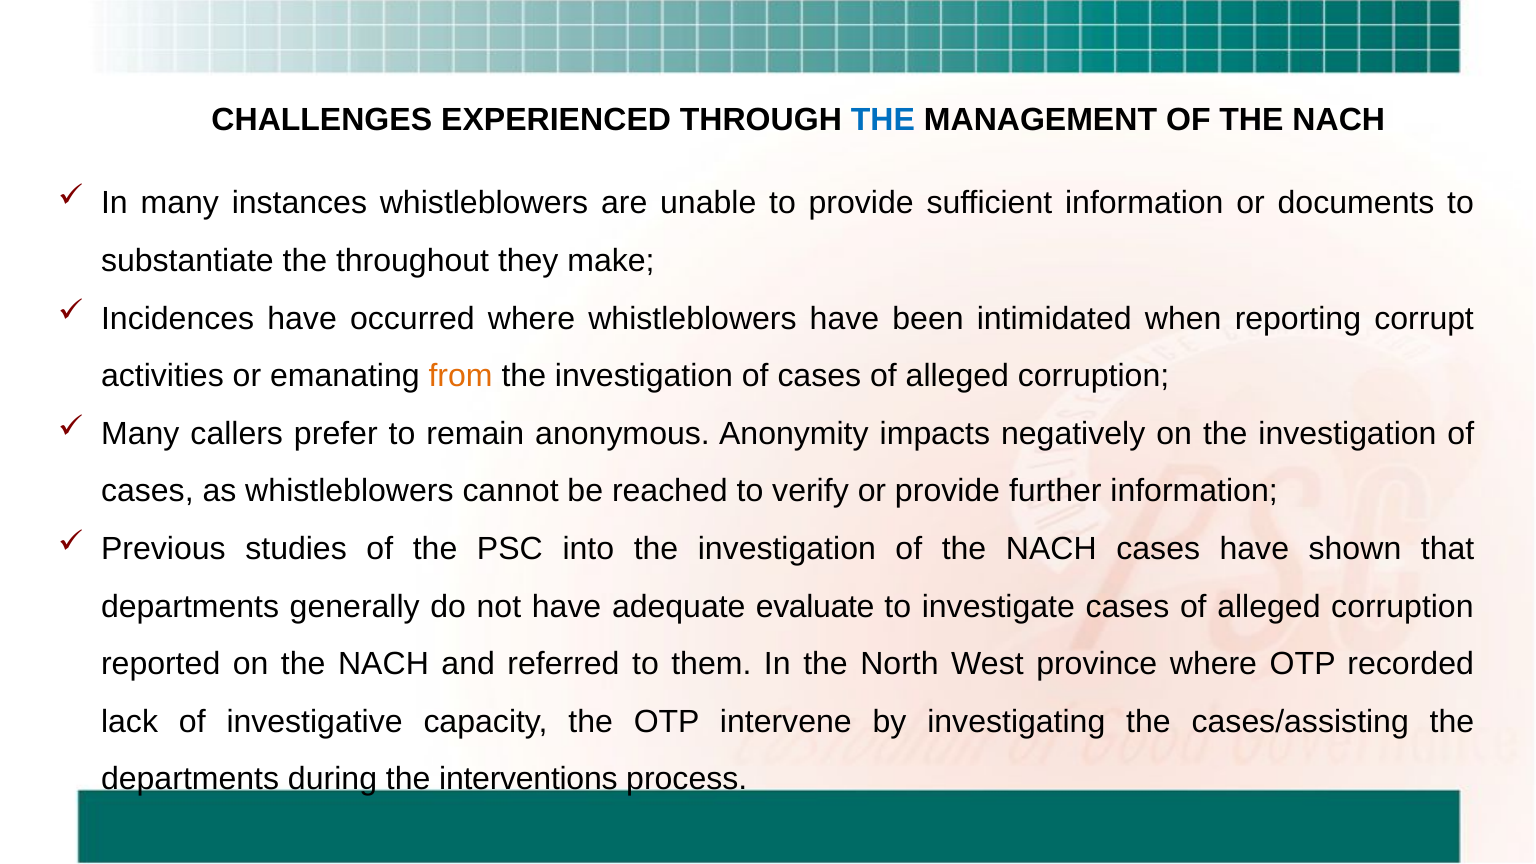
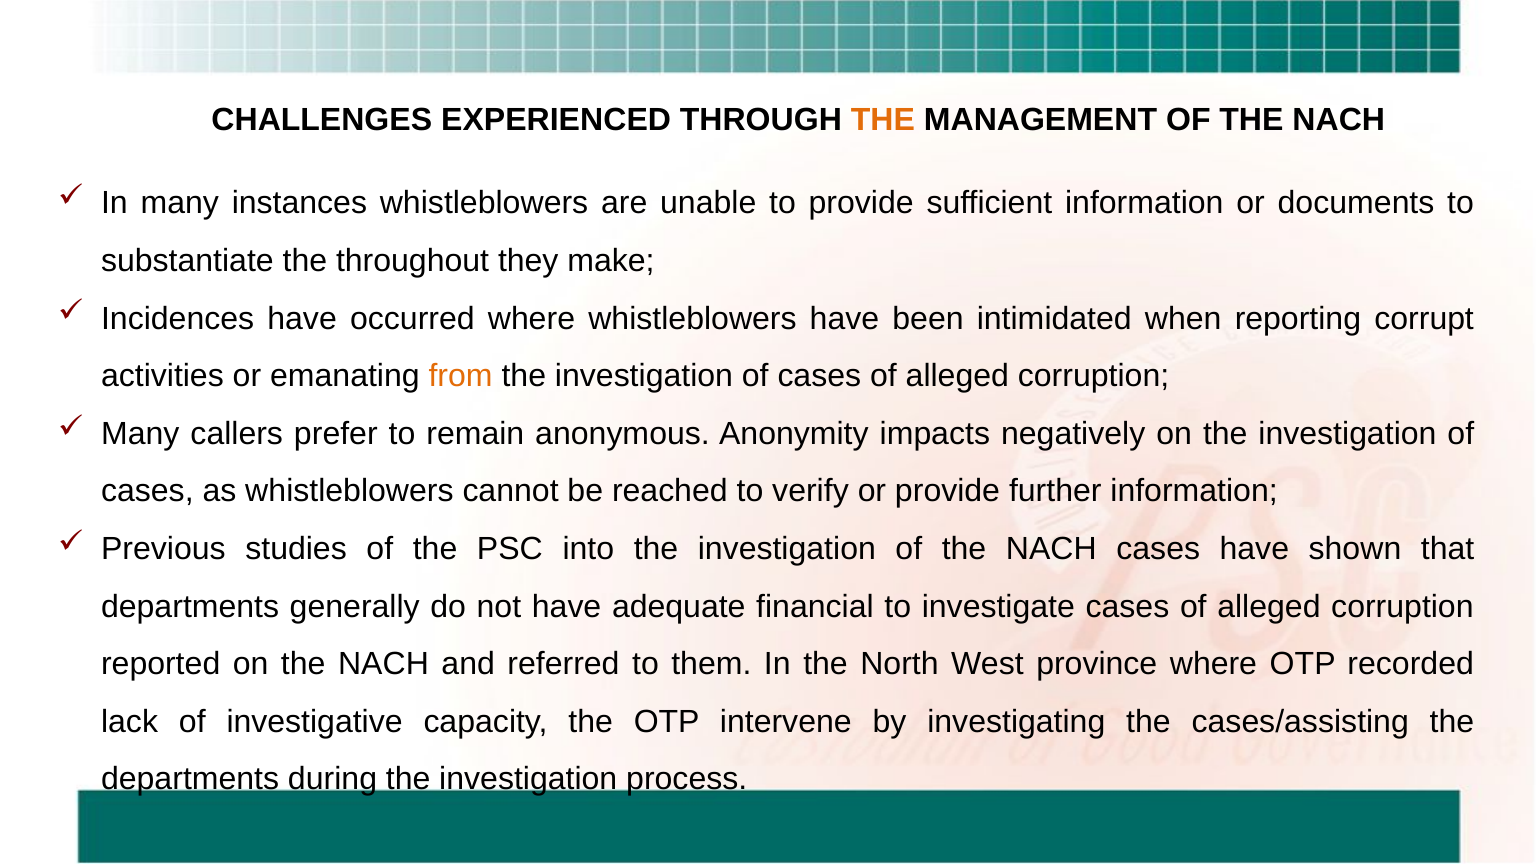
THE colour: blue -> orange (883, 120)
evaluate: evaluate -> financial (815, 607)
during the interventions: interventions -> investigation (528, 779)
